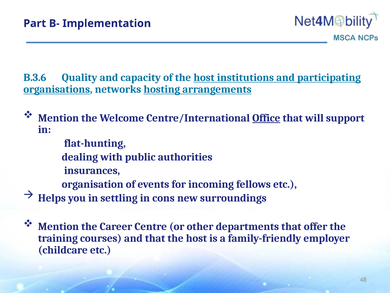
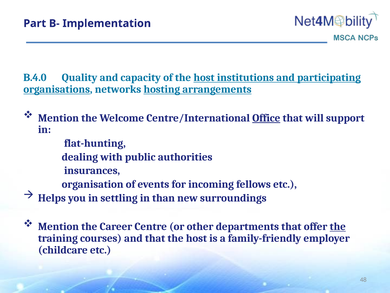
B.3.6: B.3.6 -> B.4.0 (35, 77)
cons: cons -> than (164, 198)
the underline: none -> present (338, 226)
